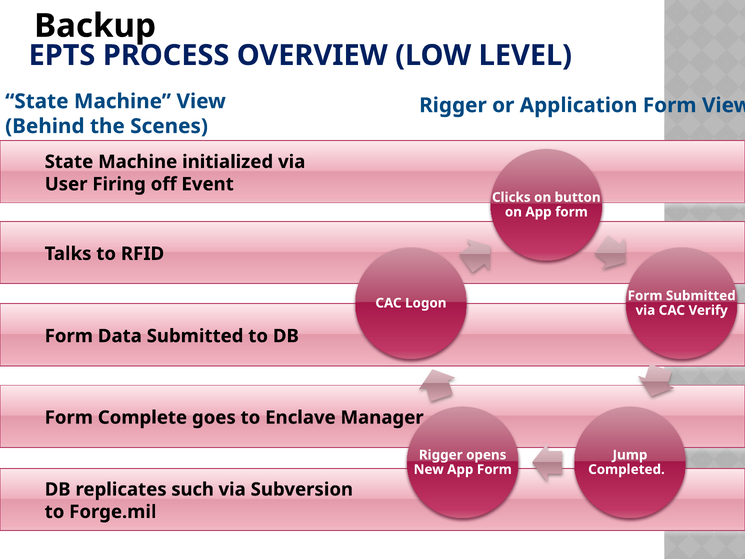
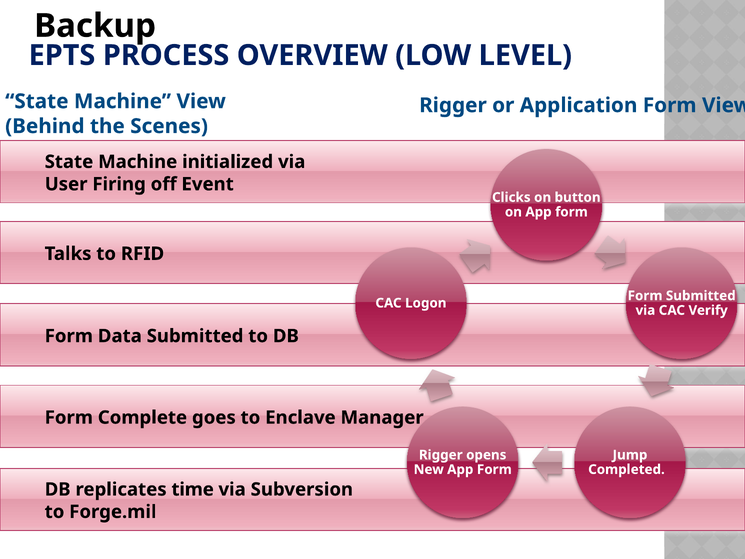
such: such -> time (193, 489)
